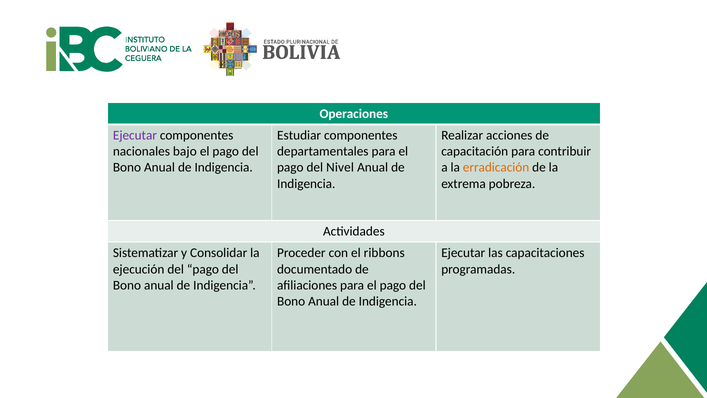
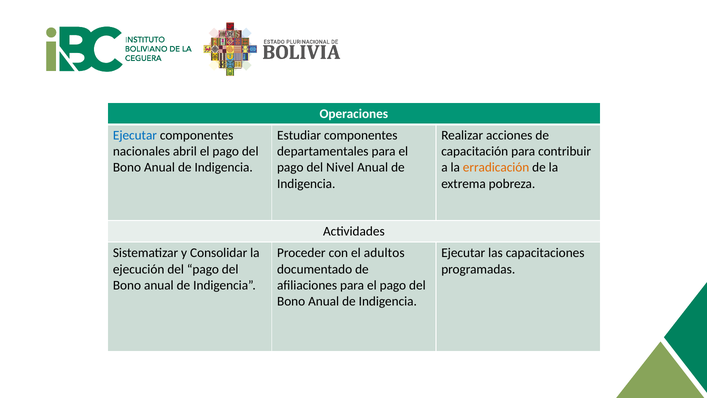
Ejecutar colour: purple -> blue (135, 135)
bajo: bajo -> abril (185, 151)
ribbons: ribbons -> adultos (384, 253)
